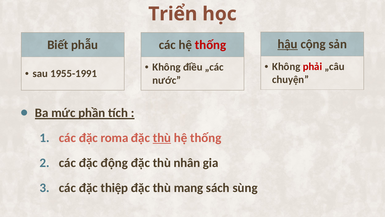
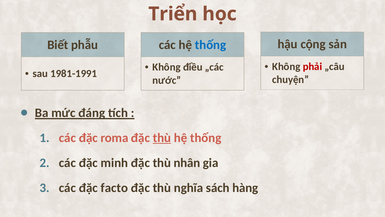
hậu underline: present -> none (288, 44)
thống colour: red -> blue (211, 45)
1955-1991: 1955-1991 -> 1981-1991 (74, 74)
phần: phần -> đáng (92, 113)
động: động -> minh (114, 163)
thiệp: thiệp -> facto (114, 187)
mang: mang -> nghĩa (189, 187)
sùng: sùng -> hàng (245, 187)
